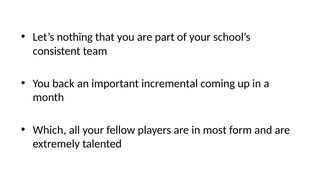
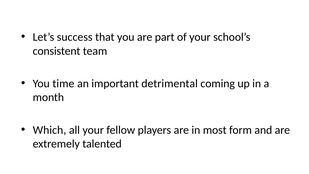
nothing: nothing -> success (75, 37)
back: back -> time (63, 83)
incremental: incremental -> detrimental (170, 83)
